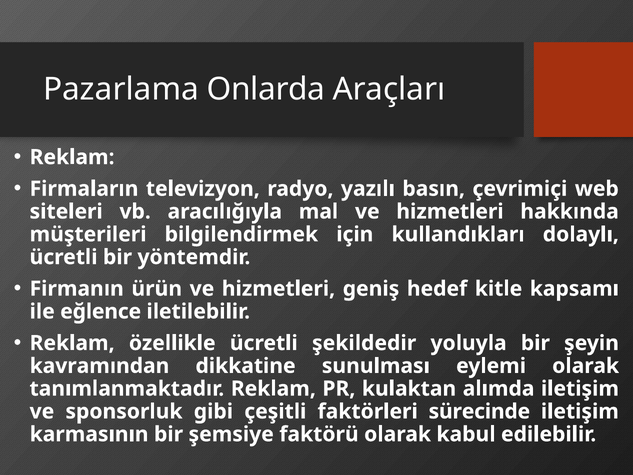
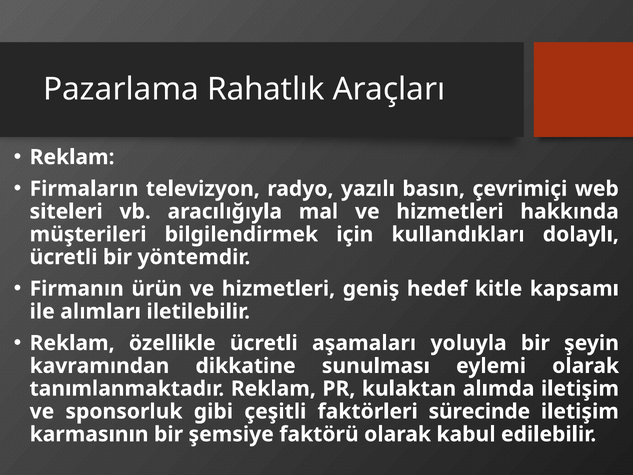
Onlarda: Onlarda -> Rahatlık (266, 89)
eğlence: eğlence -> alımları (101, 311)
şekildedir: şekildedir -> aşamaları (364, 343)
